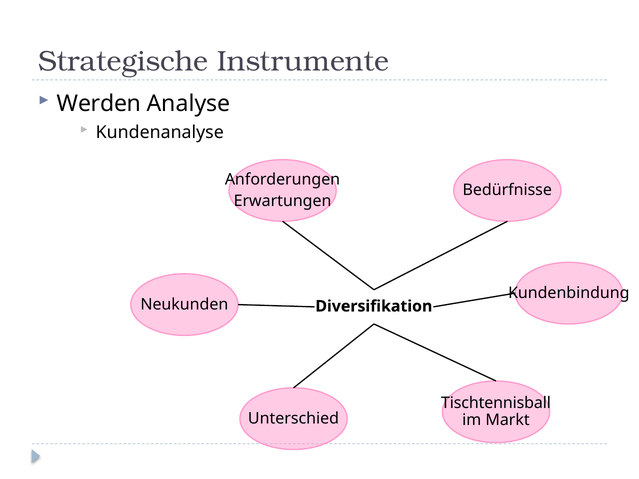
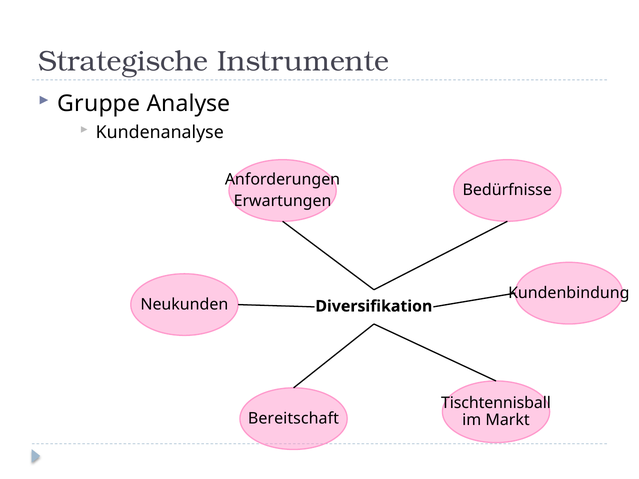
Werden: Werden -> Gruppe (99, 104)
Unterschied: Unterschied -> Bereitschaft (293, 419)
